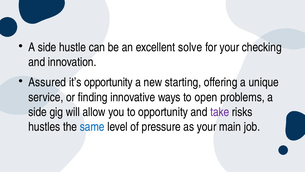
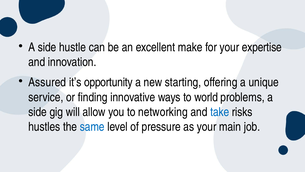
solve: solve -> make (190, 47)
checking: checking -> expertise (262, 47)
open: open -> world (206, 97)
to opportunity: opportunity -> networking (163, 112)
take colour: purple -> blue (220, 112)
